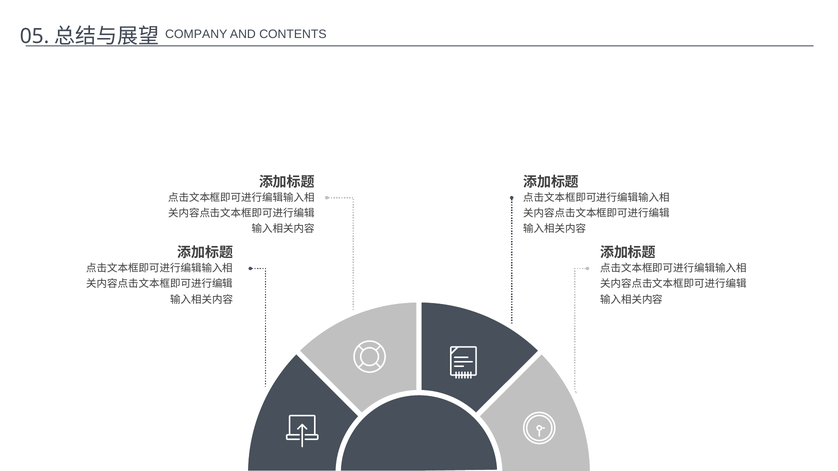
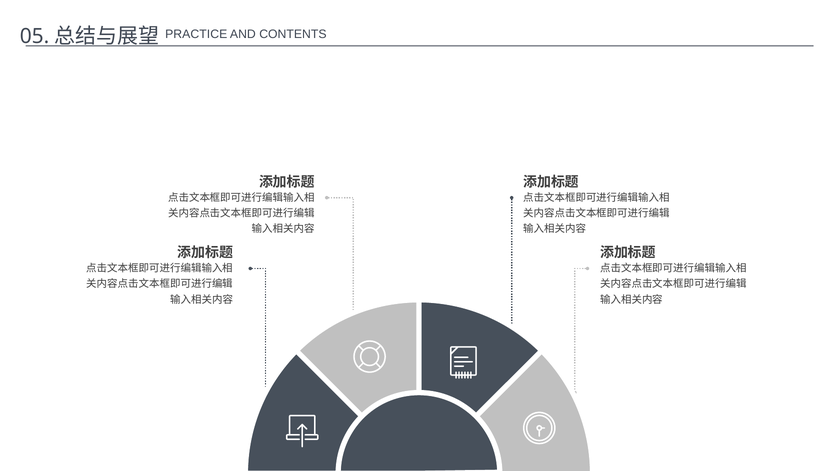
COMPANY: COMPANY -> PRACTICE (196, 34)
